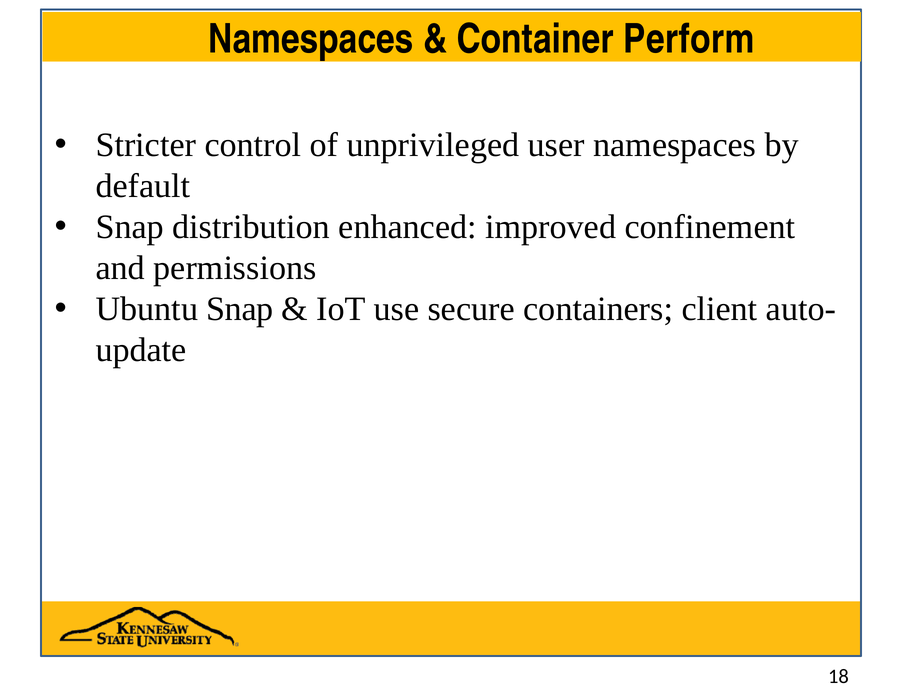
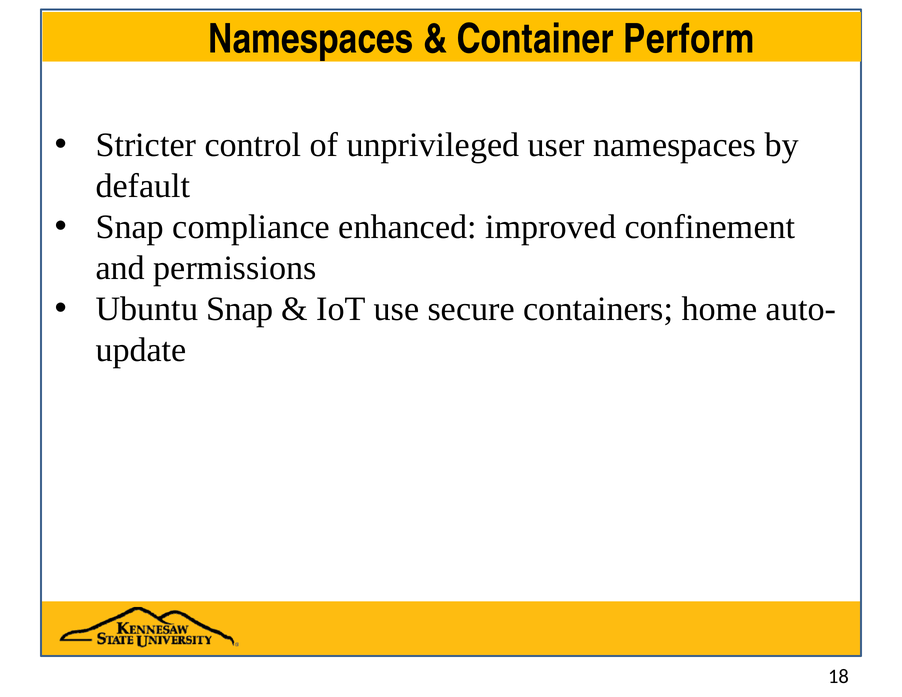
distribution: distribution -> compliance (251, 227)
client: client -> home (719, 309)
